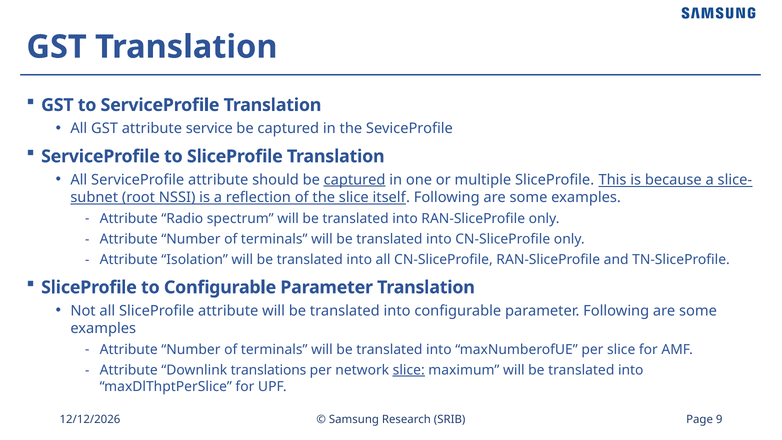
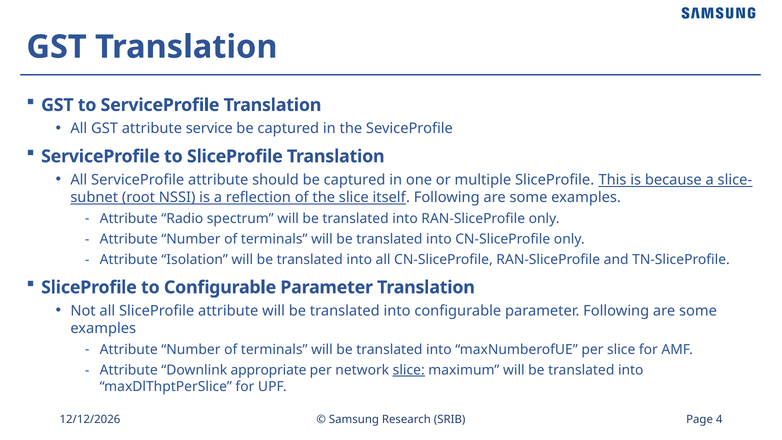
captured underline: present -> none (355, 180)
translations: translations -> appropriate (268, 370)
9: 9 -> 4 (719, 419)
